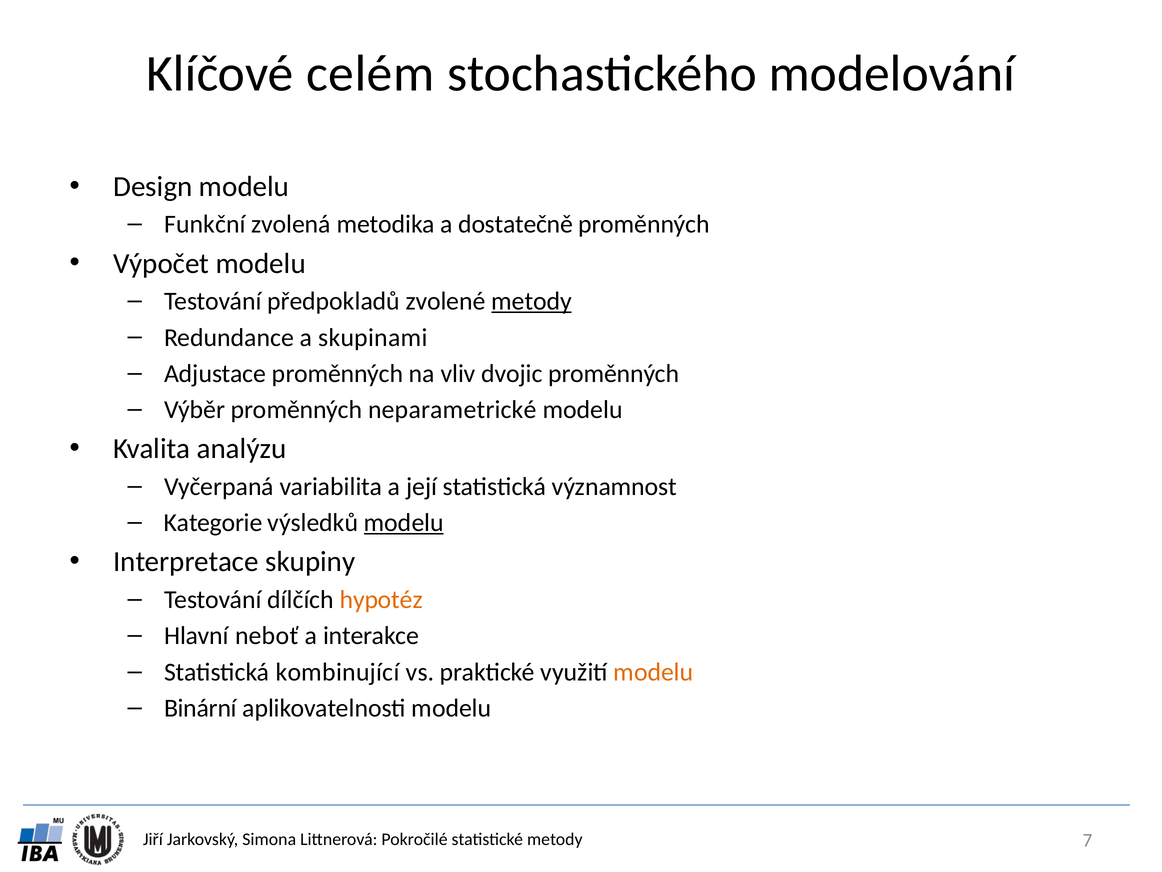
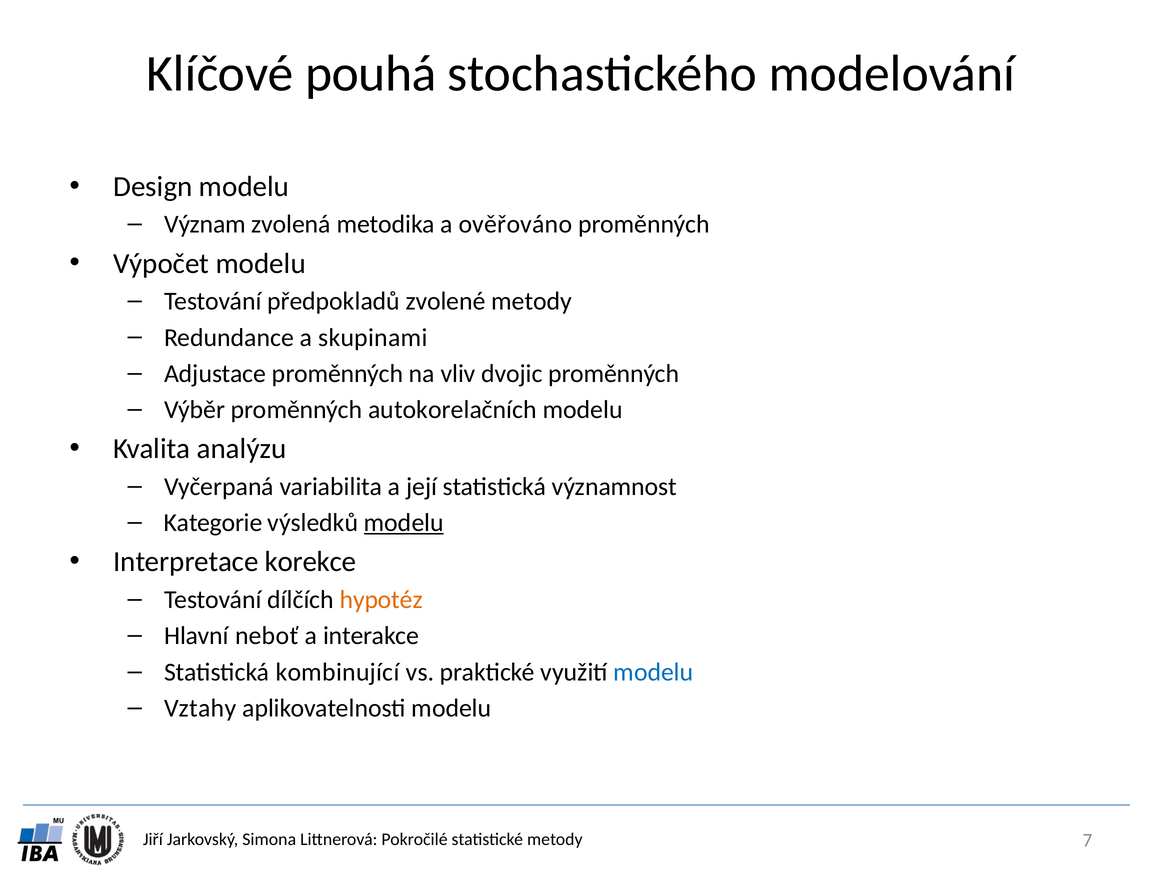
celém: celém -> pouhá (371, 74)
Funkční: Funkční -> Význam (205, 224)
dostatečně: dostatečně -> ověřováno (515, 224)
metody underline: present -> none (532, 301)
neparametrické: neparametrické -> autokorelačních (452, 410)
skupiny: skupiny -> korekce (310, 561)
modelu colour: orange -> blue (653, 672)
Binární: Binární -> Vztahy (200, 708)
